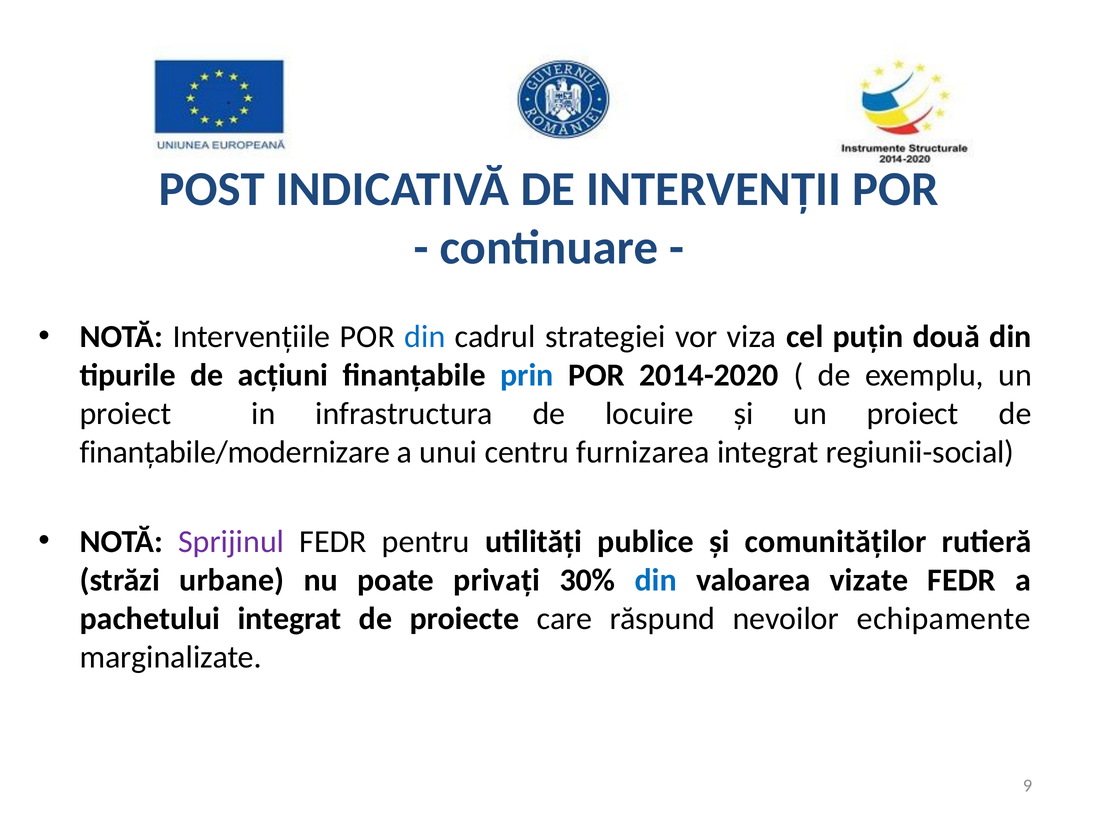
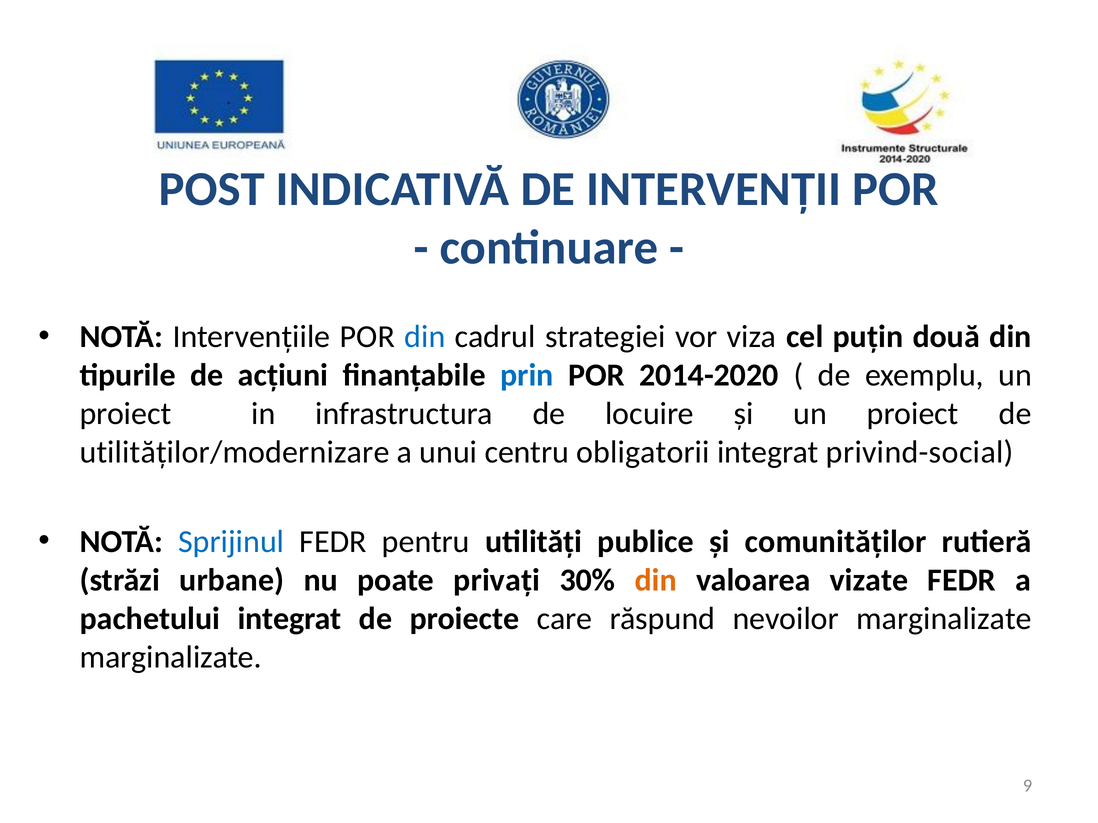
finanțabile/modernizare: finanțabile/modernizare -> utilităților/modernizare (235, 452)
furnizarea: furnizarea -> obligatorii (643, 452)
regiunii-social: regiunii-social -> privind-social (920, 452)
Sprijinul colour: purple -> blue (231, 542)
din colour: blue -> orange (656, 580)
nevoilor echipamente: echipamente -> marginalizate (944, 619)
